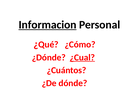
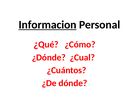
¿Cual underline: present -> none (82, 58)
